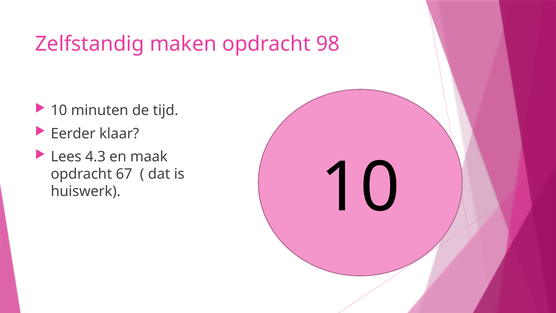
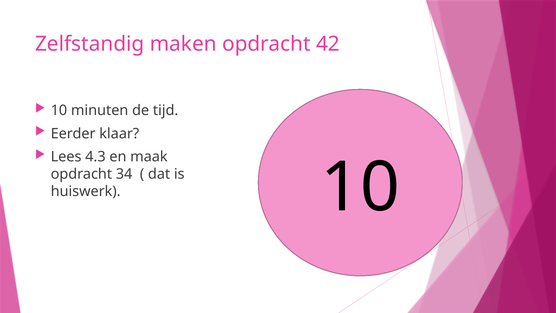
98: 98 -> 42 (328, 44)
67: 67 -> 34 (124, 174)
